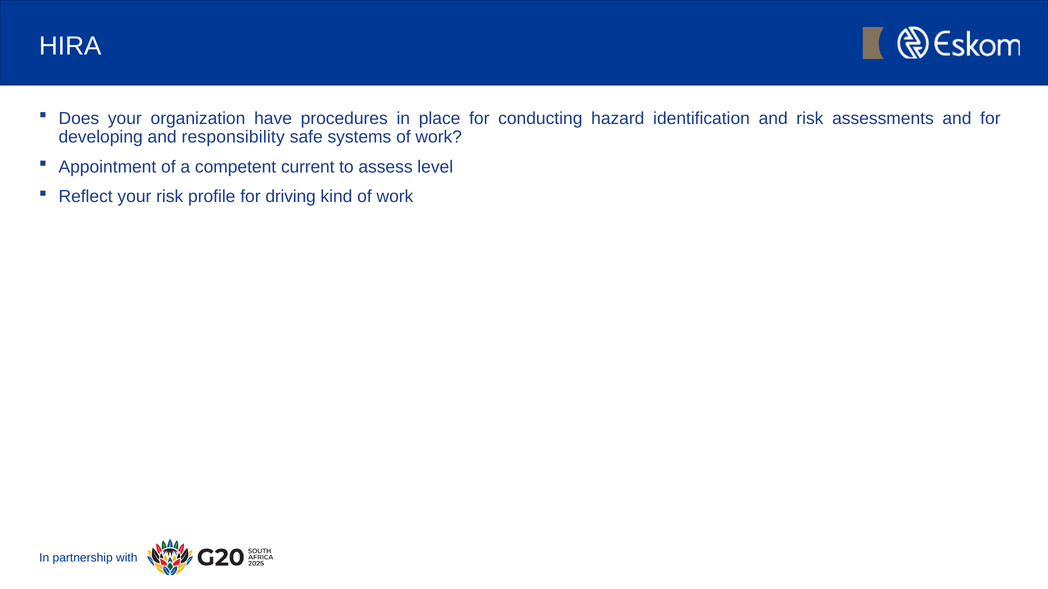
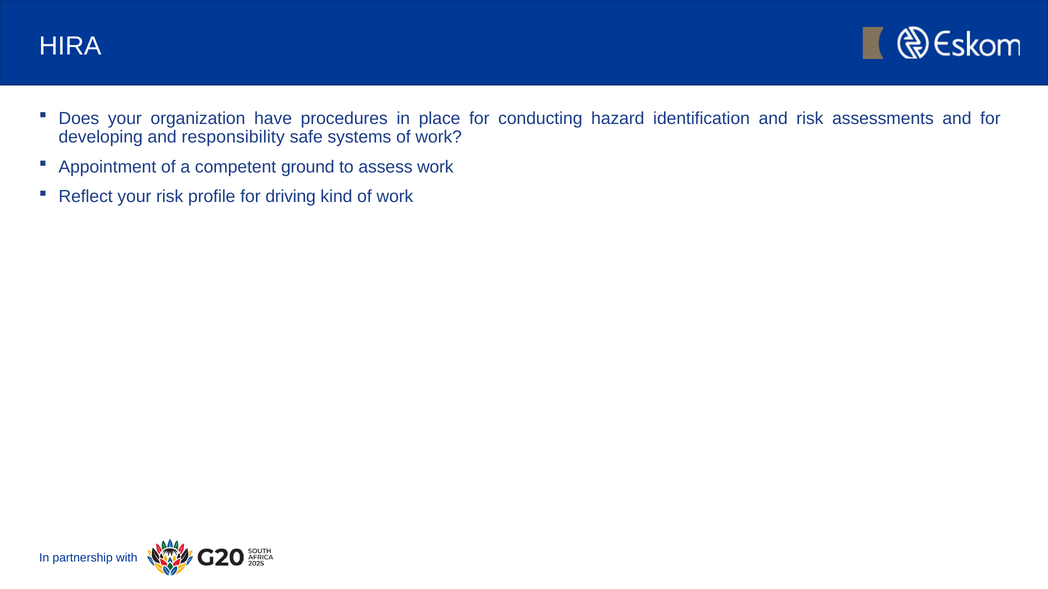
current: current -> ground (308, 167)
assess level: level -> work (435, 167)
